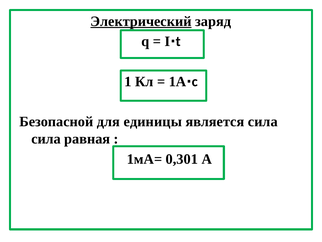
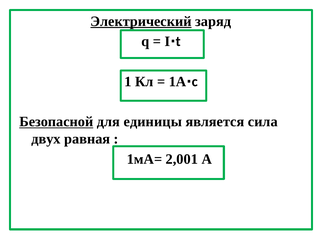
Безопасной underline: none -> present (56, 121)
сила: сила -> двух (46, 139)
0,301: 0,301 -> 2,001 (182, 159)
